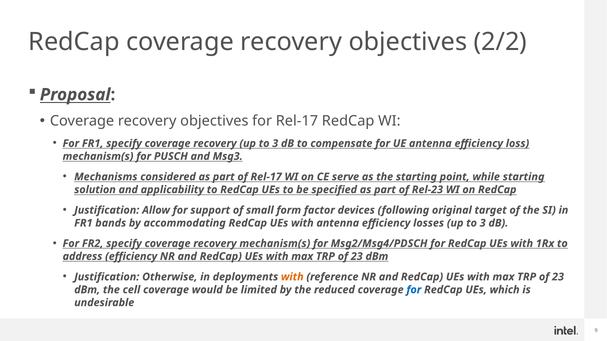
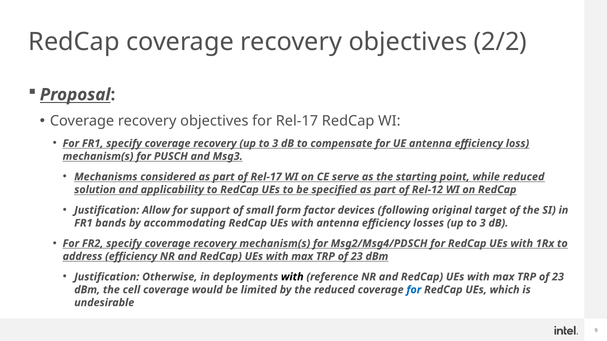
while starting: starting -> reduced (524, 177)
Rel-23: Rel-23 -> Rel-12 (427, 190)
with colour: orange -> black (292, 277)
